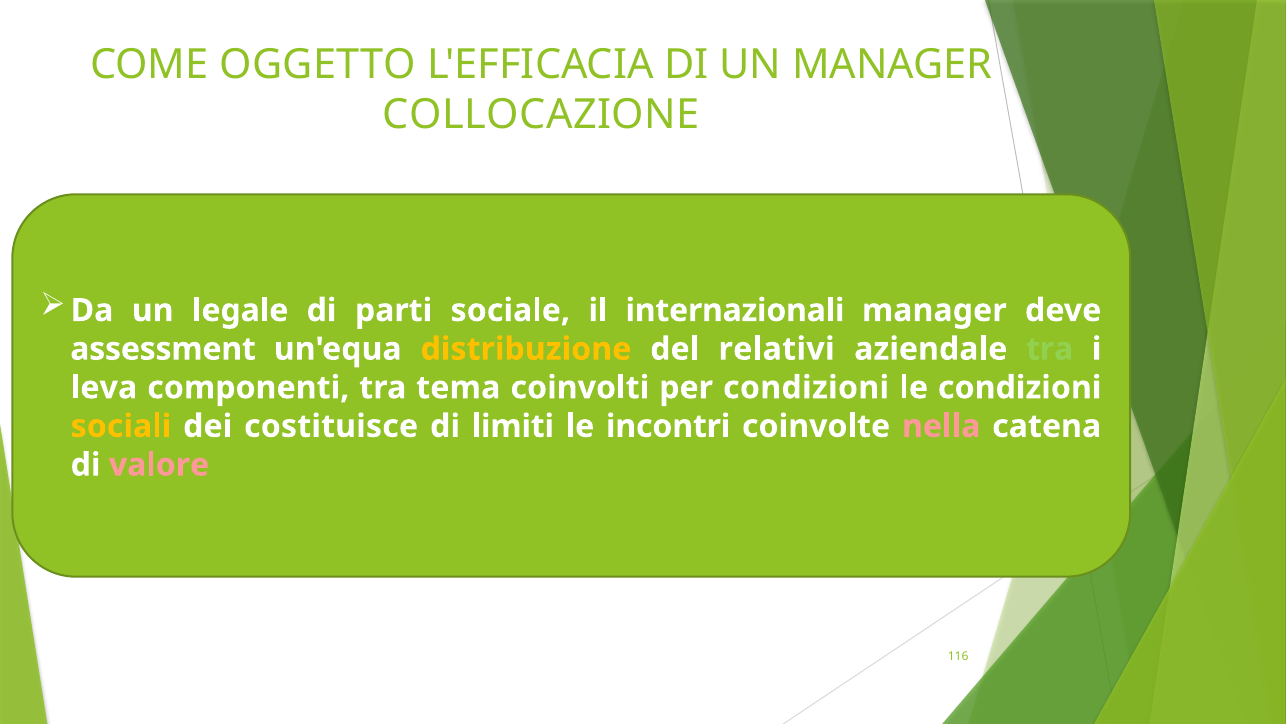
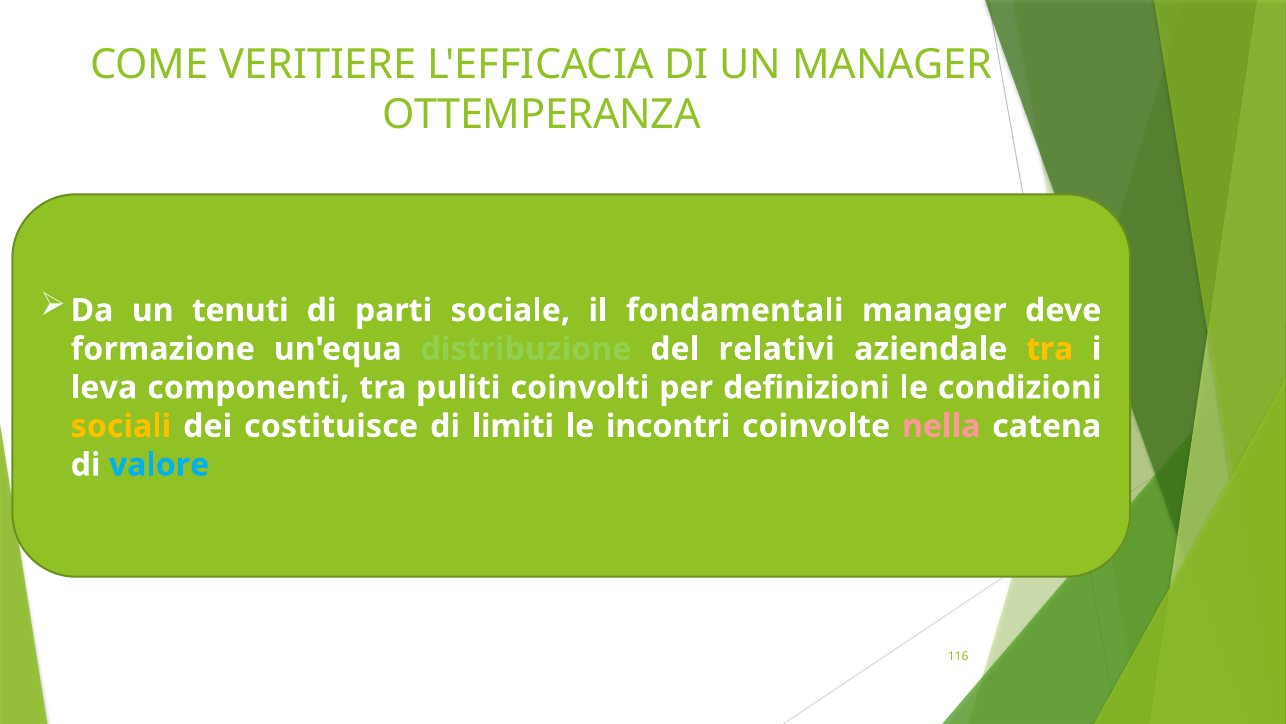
OGGETTO: OGGETTO -> VERITIERE (318, 65)
COLLOCAZIONE: COLLOCAZIONE -> OTTEMPERANZA (542, 115)
legale: legale -> tenuti (240, 310)
internazionali: internazionali -> fondamentali (735, 310)
assessment: assessment -> formazione (163, 349)
distribuzione colour: yellow -> light green (526, 349)
tra colour: light green -> yellow (1050, 349)
tema: tema -> puliti (458, 387)
per condizioni: condizioni -> definizioni (806, 387)
valore colour: pink -> light blue (159, 465)
